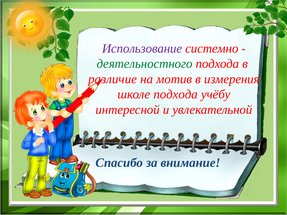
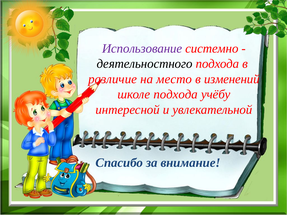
деятельностного colour: green -> black (145, 64)
мотив: мотив -> место (174, 79)
измерения: измерения -> изменений (232, 79)
